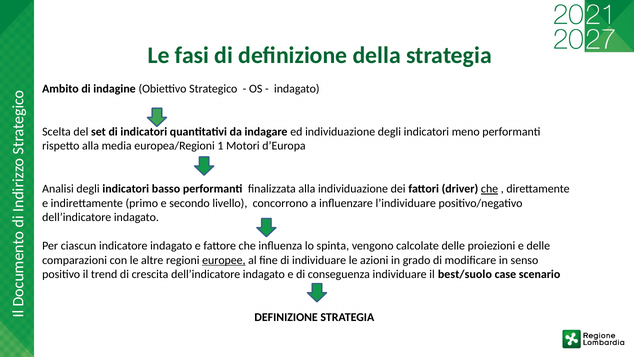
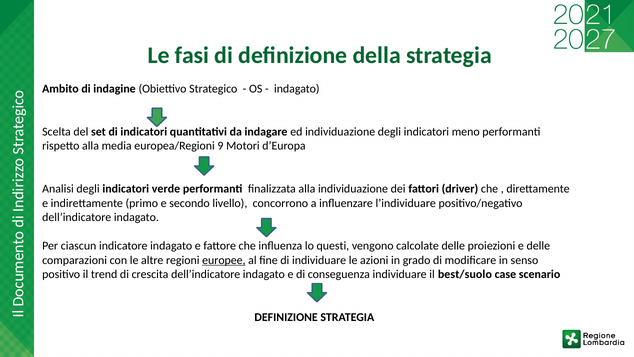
1: 1 -> 9 (220, 146)
basso: basso -> verde (166, 189)
che underline: present -> none (490, 189)
spinta: spinta -> questi (333, 246)
